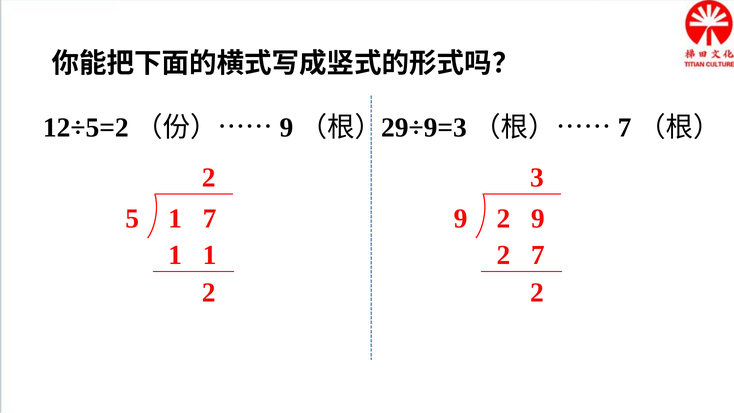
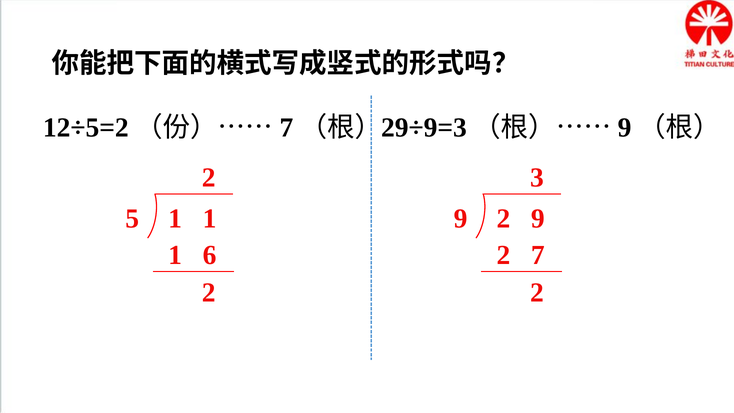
9: 9 -> 7 (286, 128)
7: 7 -> 9 (625, 128)
1 7: 7 -> 1 (210, 219)
1 1: 1 -> 6 (210, 255)
